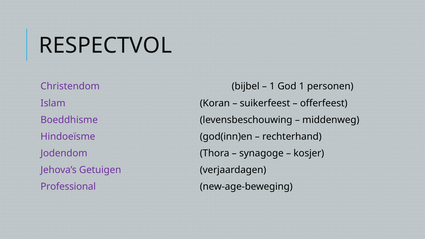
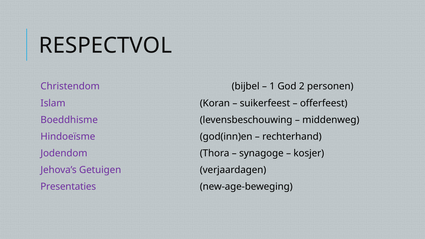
God 1: 1 -> 2 (302, 86)
Professional: Professional -> Presentaties (68, 187)
